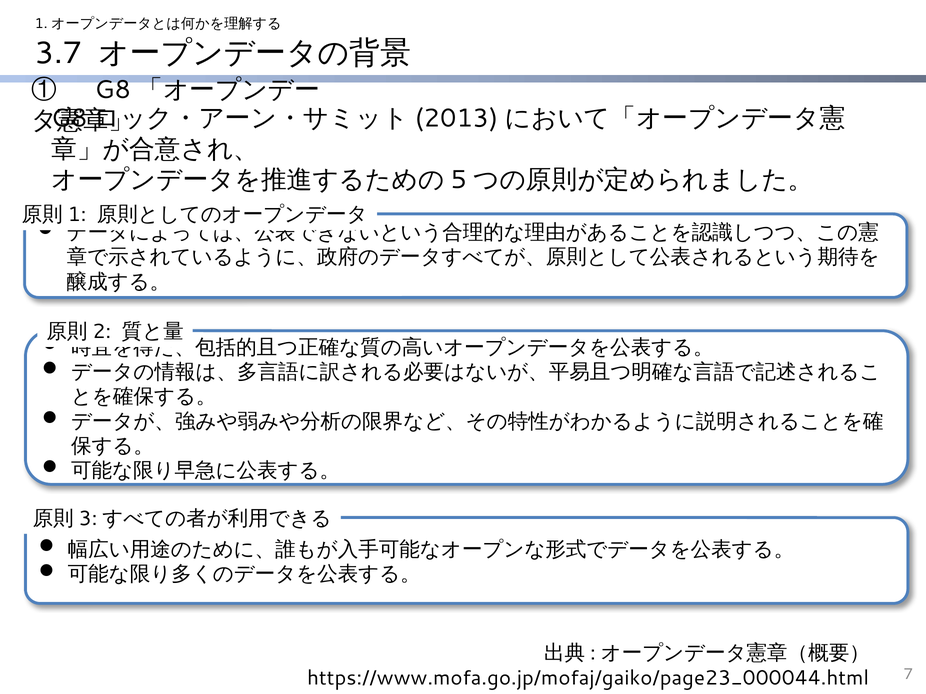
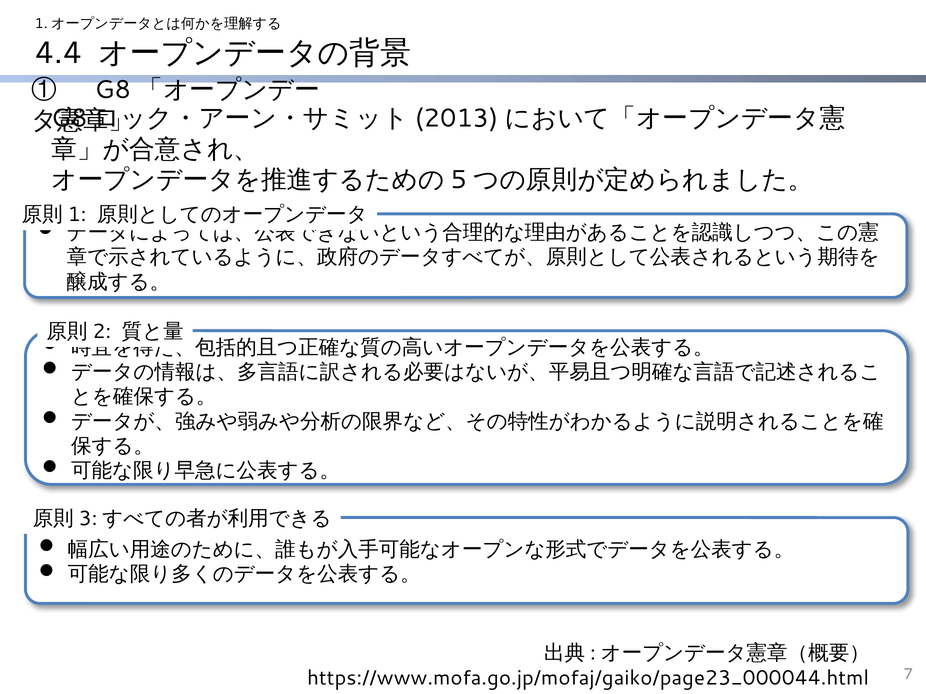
3.7: 3.7 -> 4.4 (59, 53)
